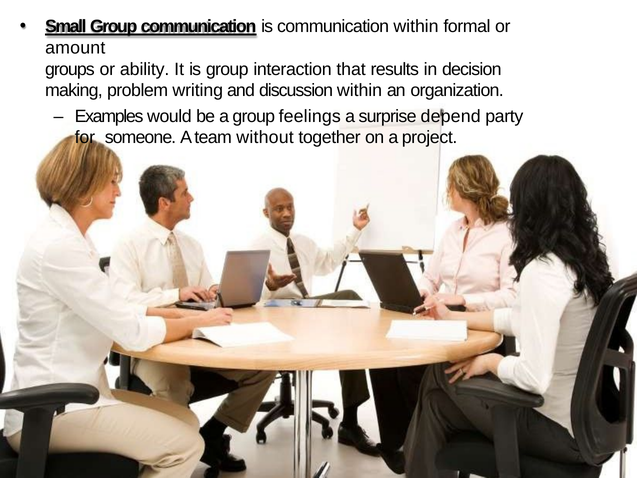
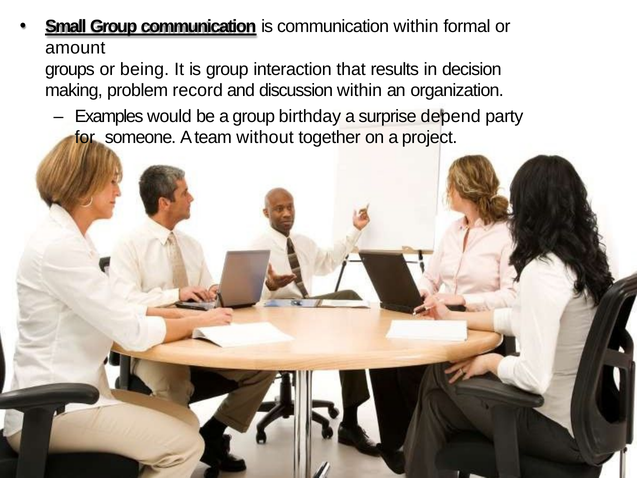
ability: ability -> being (145, 69)
writing: writing -> record (198, 91)
feelings: feelings -> birthday (310, 116)
